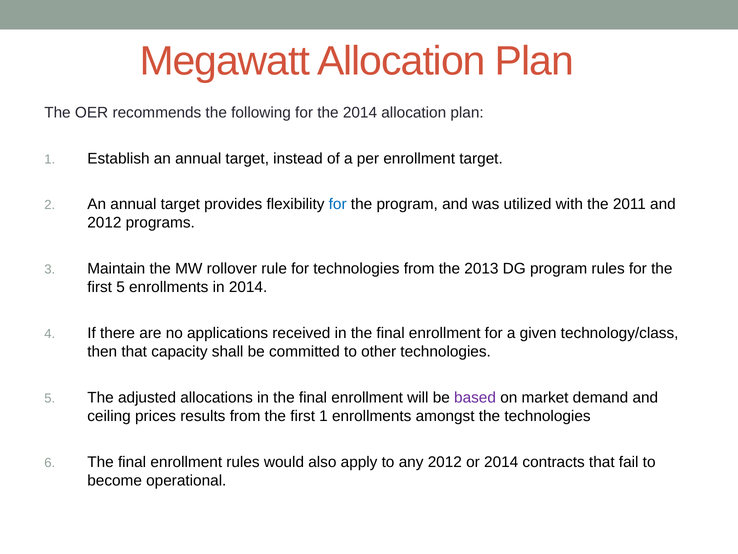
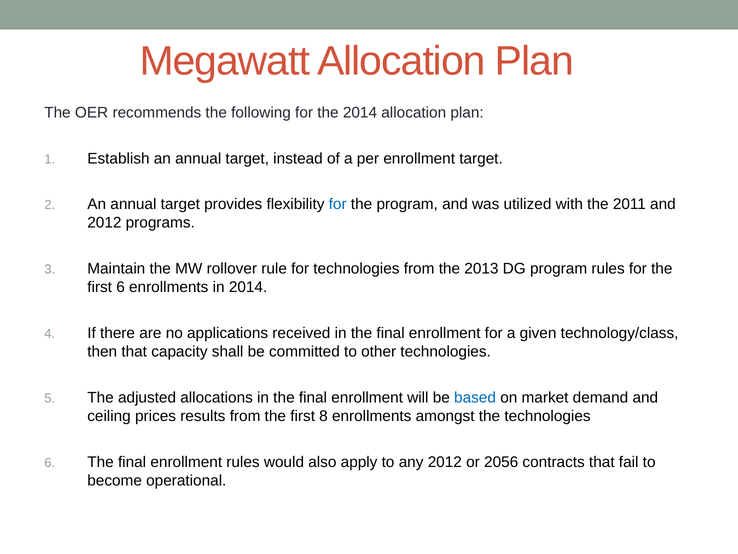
first 5: 5 -> 6 (121, 287)
based colour: purple -> blue (475, 397)
first 1: 1 -> 8 (324, 416)
or 2014: 2014 -> 2056 (501, 462)
